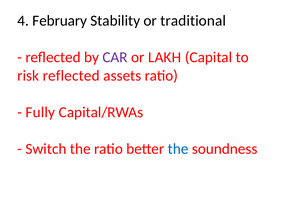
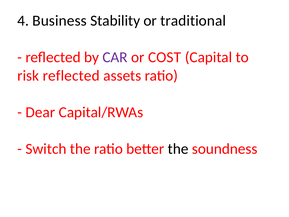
February: February -> Business (60, 21)
LAKH: LAKH -> COST (165, 57)
Fully: Fully -> Dear (40, 112)
the colour: blue -> black (178, 149)
